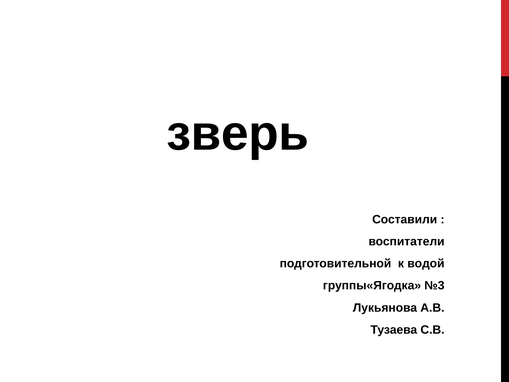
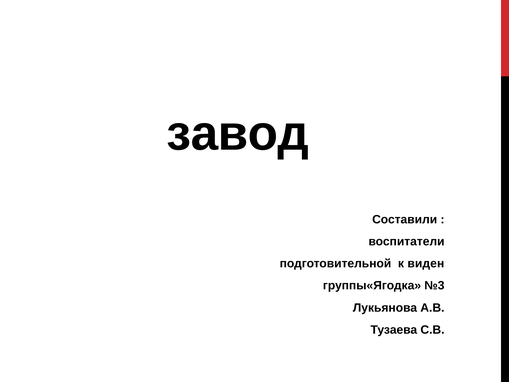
зверь: зверь -> завод (238, 133)
водой: водой -> виден (426, 263)
